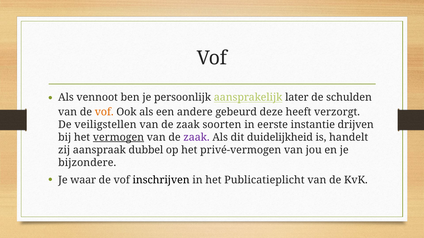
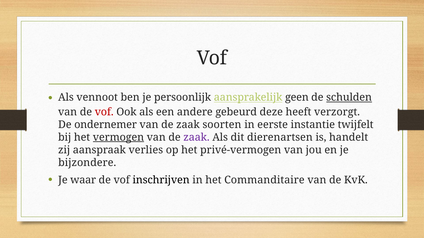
later: later -> geen (297, 98)
schulden underline: none -> present (349, 98)
vof colour: orange -> red (104, 112)
veiligstellen: veiligstellen -> ondernemer (106, 125)
drijven: drijven -> twijfelt (356, 125)
duidelijkheid: duidelijkheid -> dierenartsen (280, 138)
dubbel: dubbel -> verlies (146, 150)
Publicatieplicht: Publicatieplicht -> Commanditaire (264, 180)
